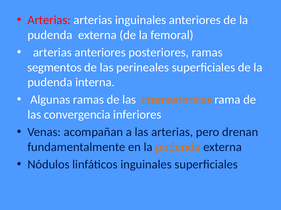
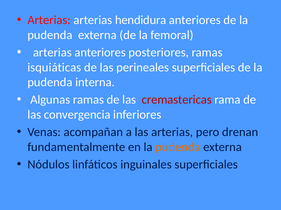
arterias inguinales: inguinales -> hendidura (141, 20)
segmentos: segmentos -> isquiáticas (54, 68)
cremastericas colour: orange -> red (177, 100)
